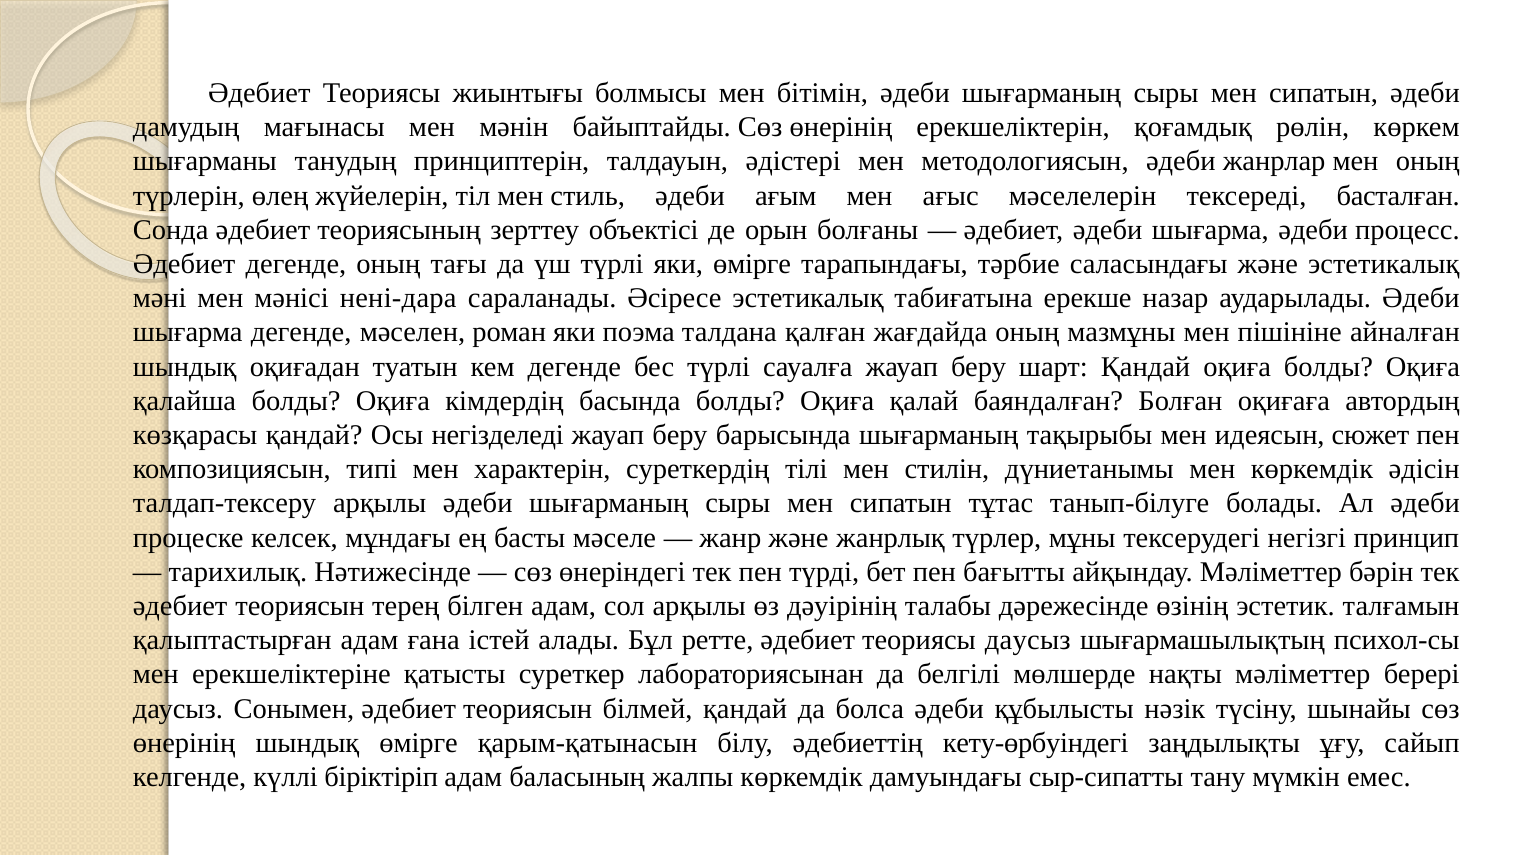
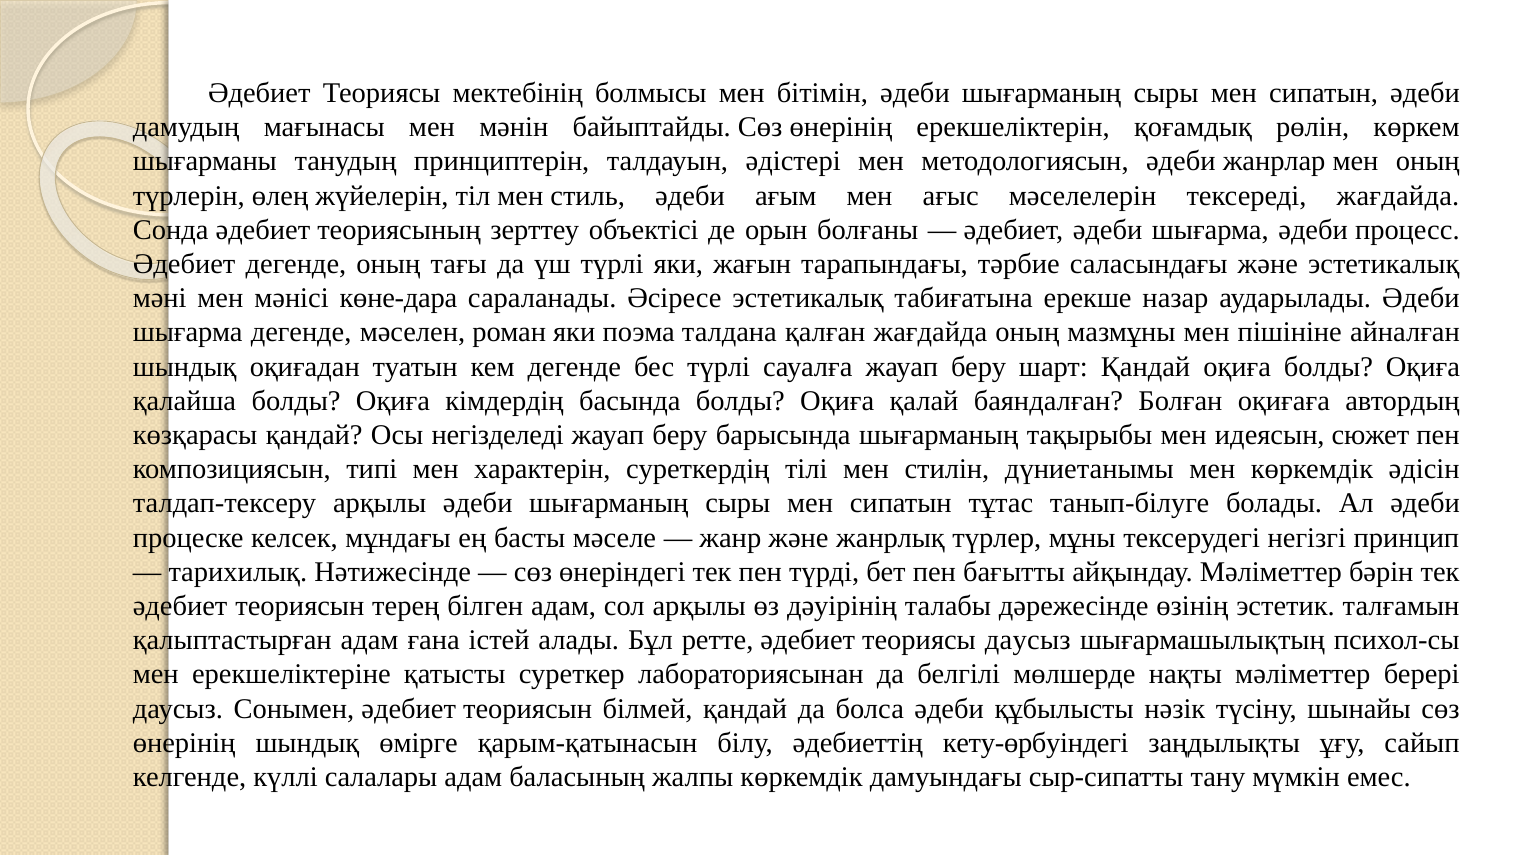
жиынтығы: жиынтығы -> мектебінің (518, 93)
тексереді басталған: басталған -> жағдайда (1398, 196)
яки өмірге: өмірге -> жағын (752, 264)
нені-дара: нені-дара -> көне-дара (398, 298)
біріктіріп: біріктіріп -> салалары (381, 778)
